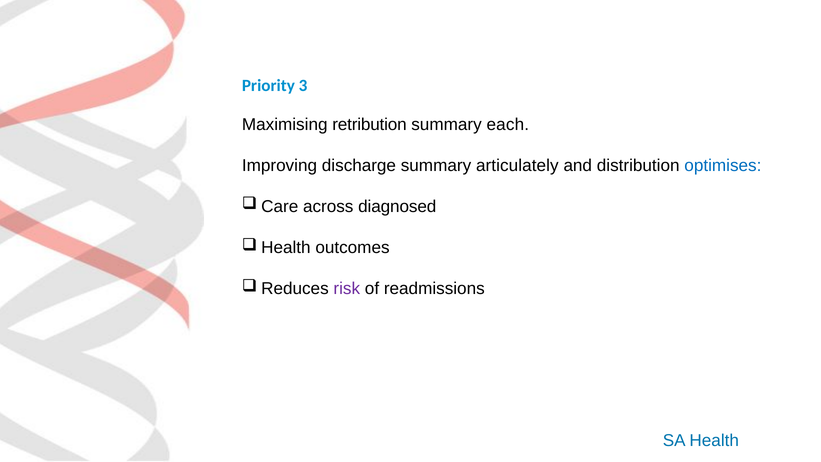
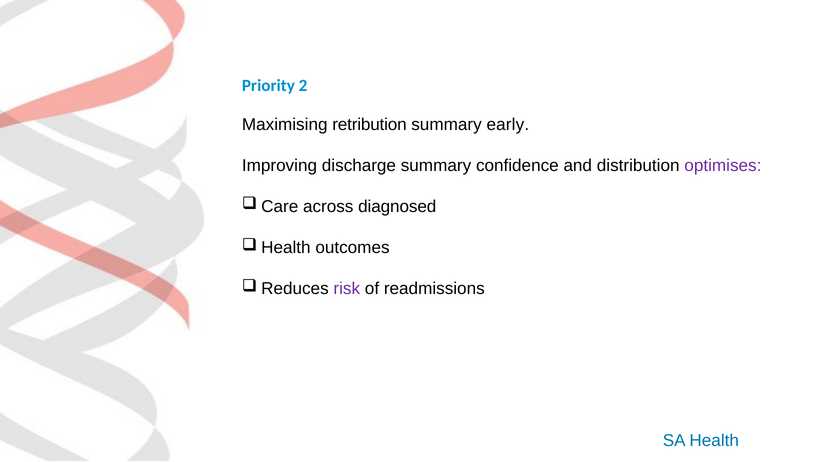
3: 3 -> 2 (303, 85)
each: each -> early (508, 124)
articulately: articulately -> confidence (517, 165)
optimises colour: blue -> purple (723, 165)
